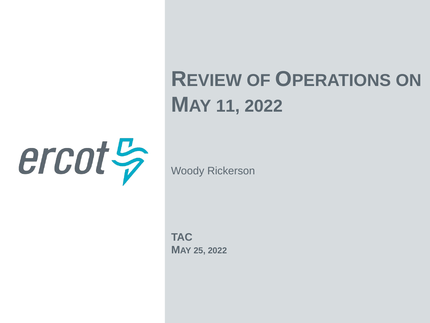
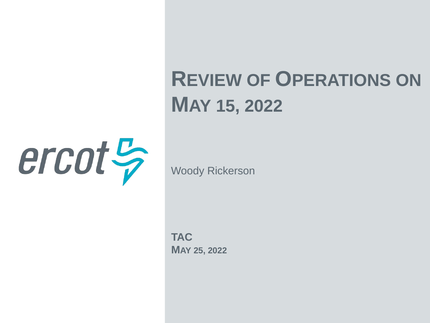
11: 11 -> 15 (228, 106)
